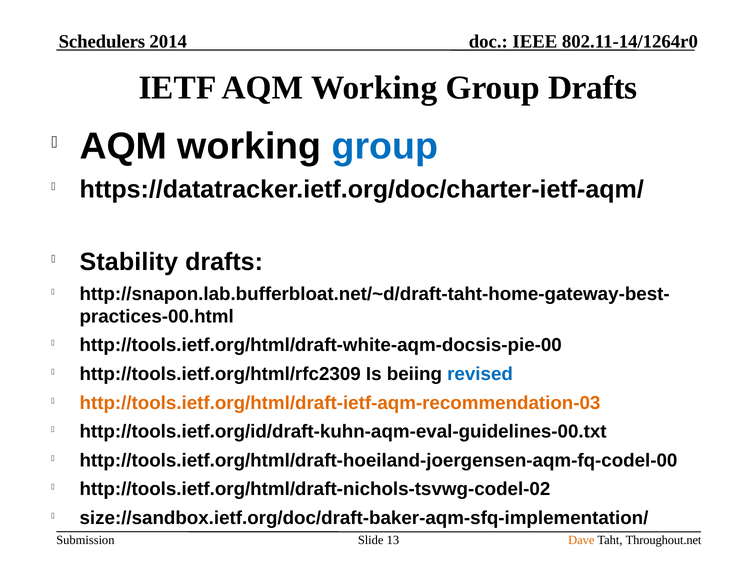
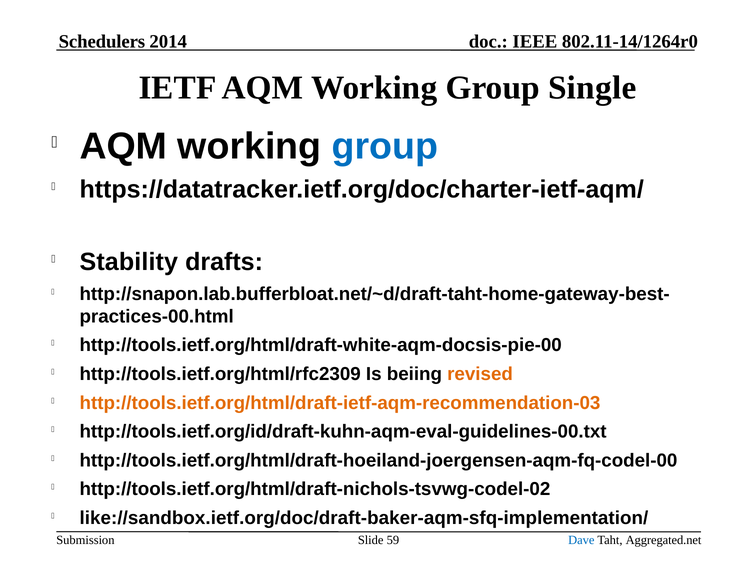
Group Drafts: Drafts -> Single (592, 88)
revised colour: blue -> orange (480, 374)
size://sandbox.ietf.org/doc/draft-baker-aqm-sfq-implementation/: size://sandbox.ietf.org/doc/draft-baker-aqm-sfq-implementation/ -> like://sandbox.ietf.org/doc/draft-baker-aqm-sfq-implementation/ (364, 518)
13: 13 -> 59 (393, 540)
Dave colour: orange -> blue (581, 540)
Throughout.net: Throughout.net -> Aggregated.net (664, 540)
